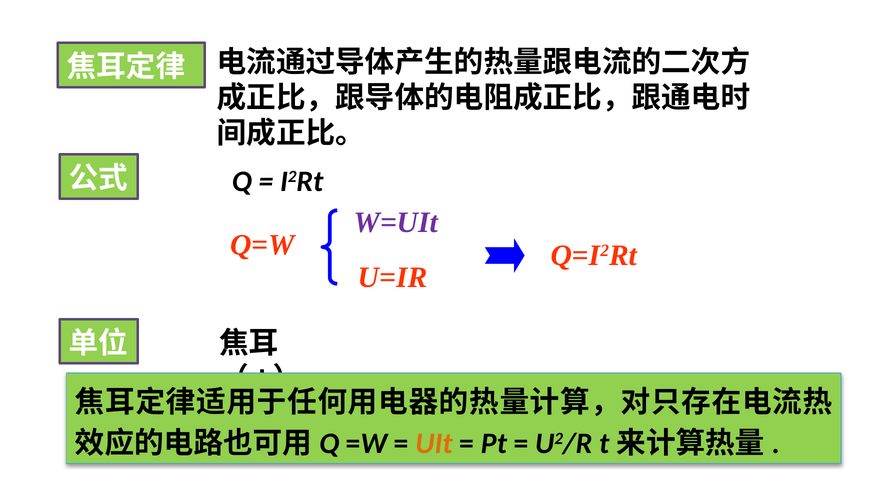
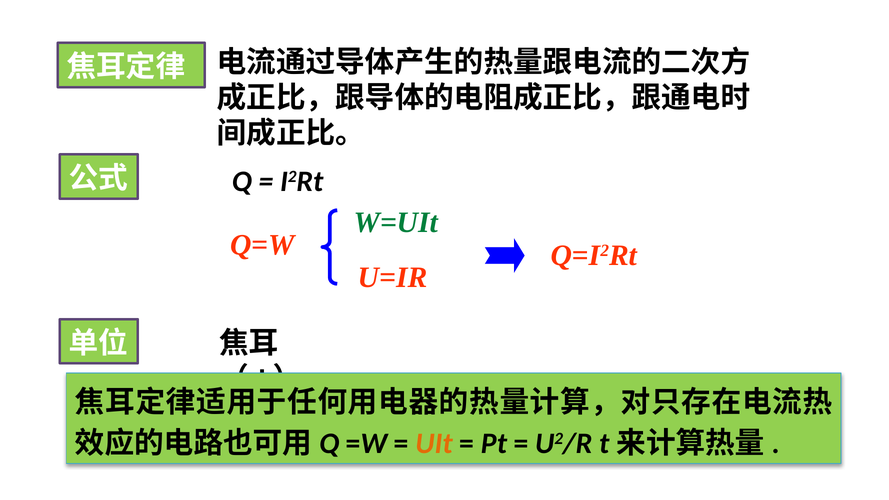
W=UIt colour: purple -> green (396, 223)
